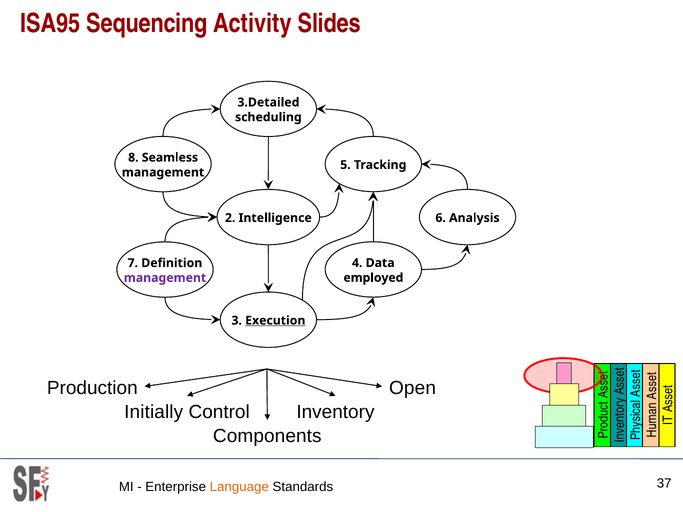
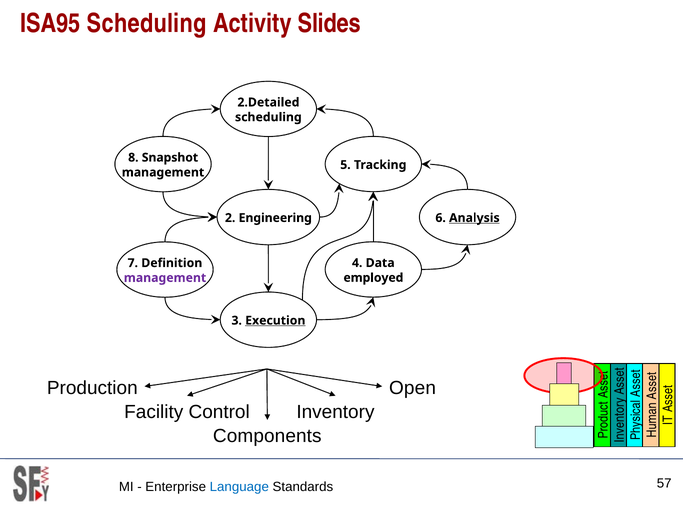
ISA95 Sequencing: Sequencing -> Scheduling (147, 23)
3.Detailed: 3.Detailed -> 2.Detailed (268, 102)
Seamless: Seamless -> Snapshot (170, 158)
Intelligence: Intelligence -> Engineering (275, 218)
Analysis underline: none -> present (474, 218)
Initially: Initially -> Facility (154, 412)
Language colour: orange -> blue (239, 487)
37: 37 -> 57 (664, 484)
